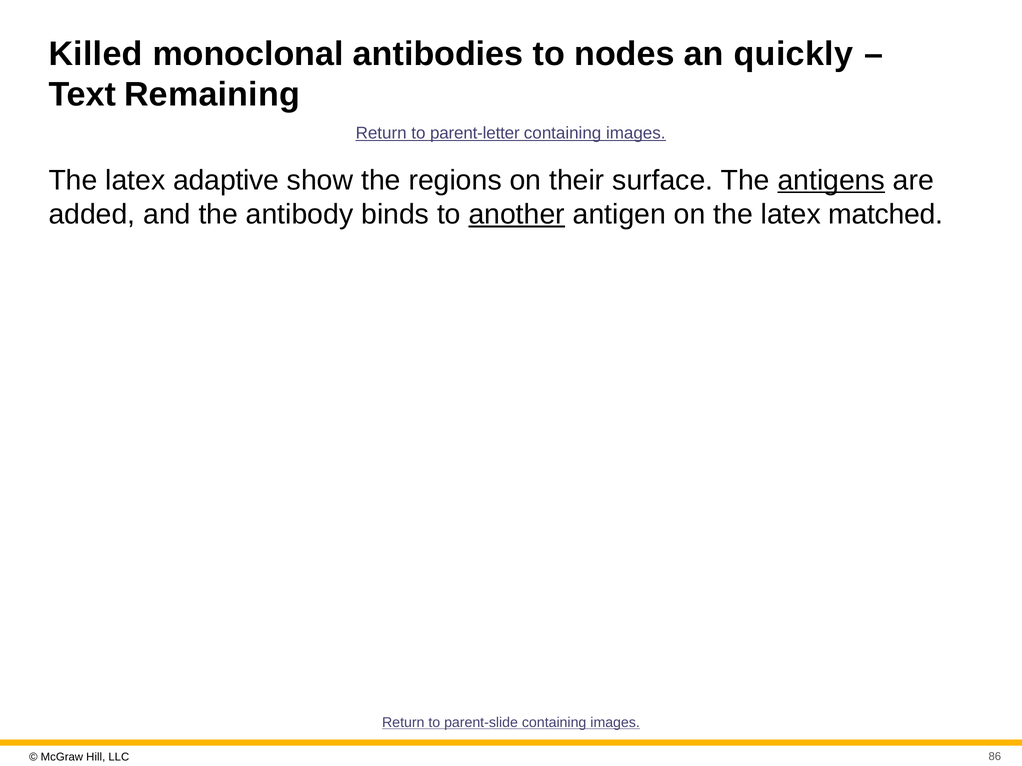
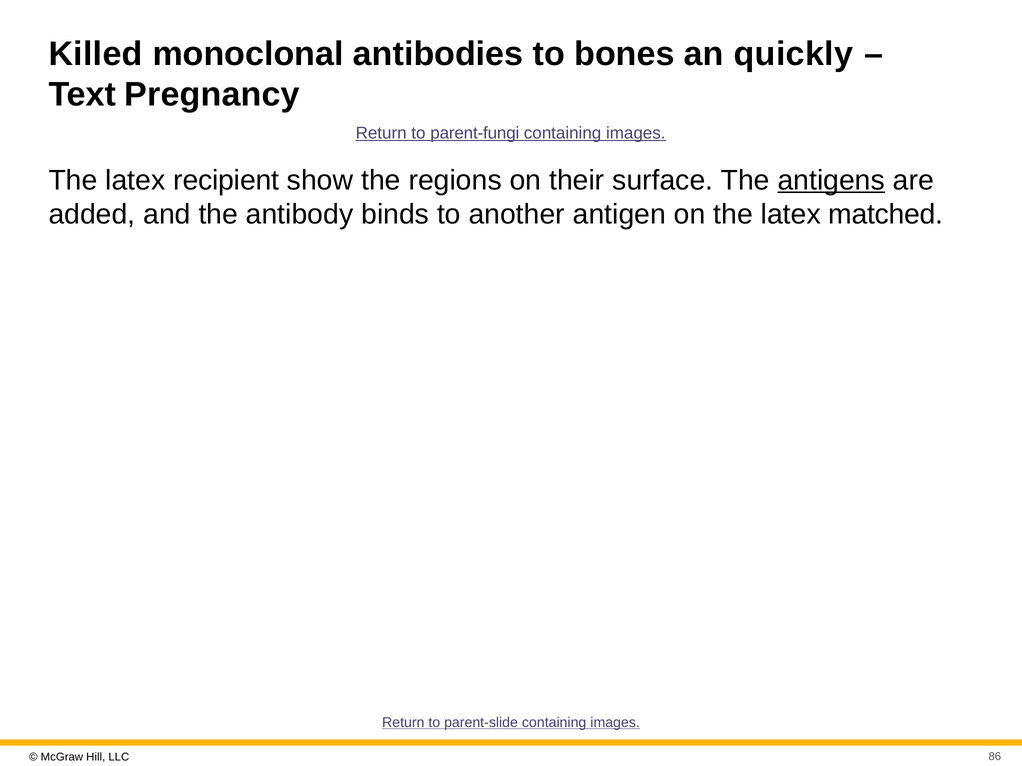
nodes: nodes -> bones (624, 54)
Remaining: Remaining -> Pregnancy (212, 95)
parent-letter: parent-letter -> parent-fungi (475, 133)
adaptive: adaptive -> recipient (226, 180)
another underline: present -> none (517, 214)
